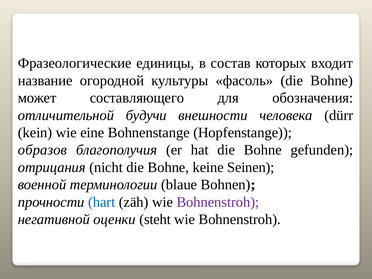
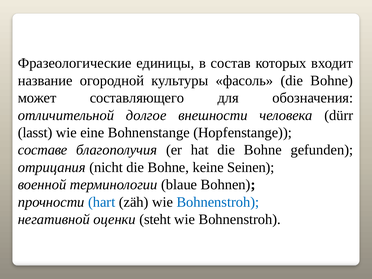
будучи: будучи -> долгое (146, 115)
kein: kein -> lasst (35, 133)
образов: образов -> составе (43, 150)
Bohnenstroh colour: purple -> blue (218, 202)
